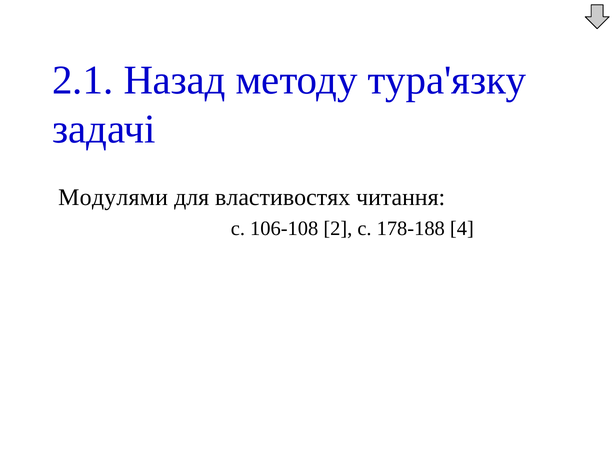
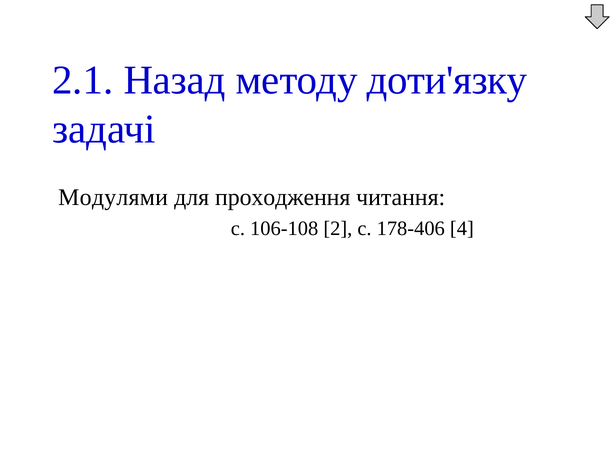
тура'язку: тура'язку -> доти'язку (447, 80)
властивостях: властивостях -> проходження (283, 198)
178-188: 178-188 -> 178-406 (411, 229)
